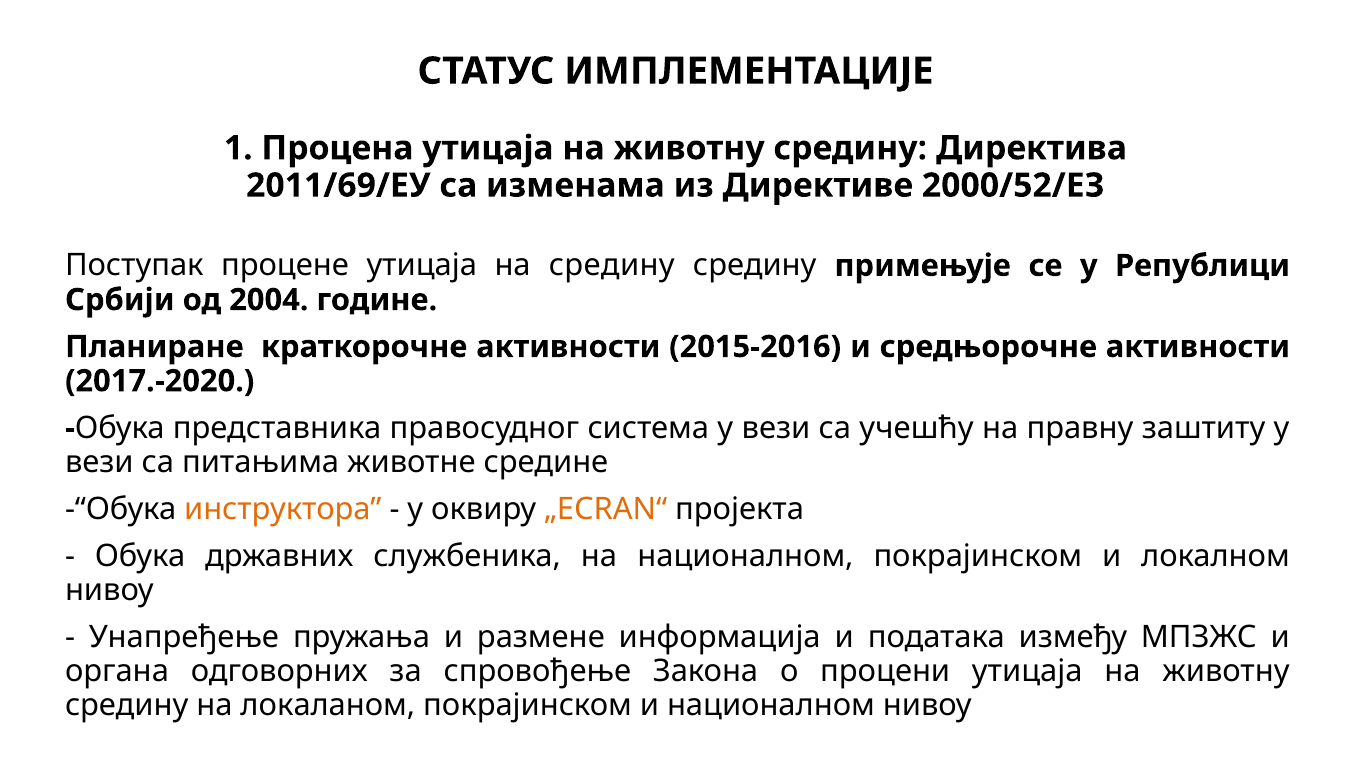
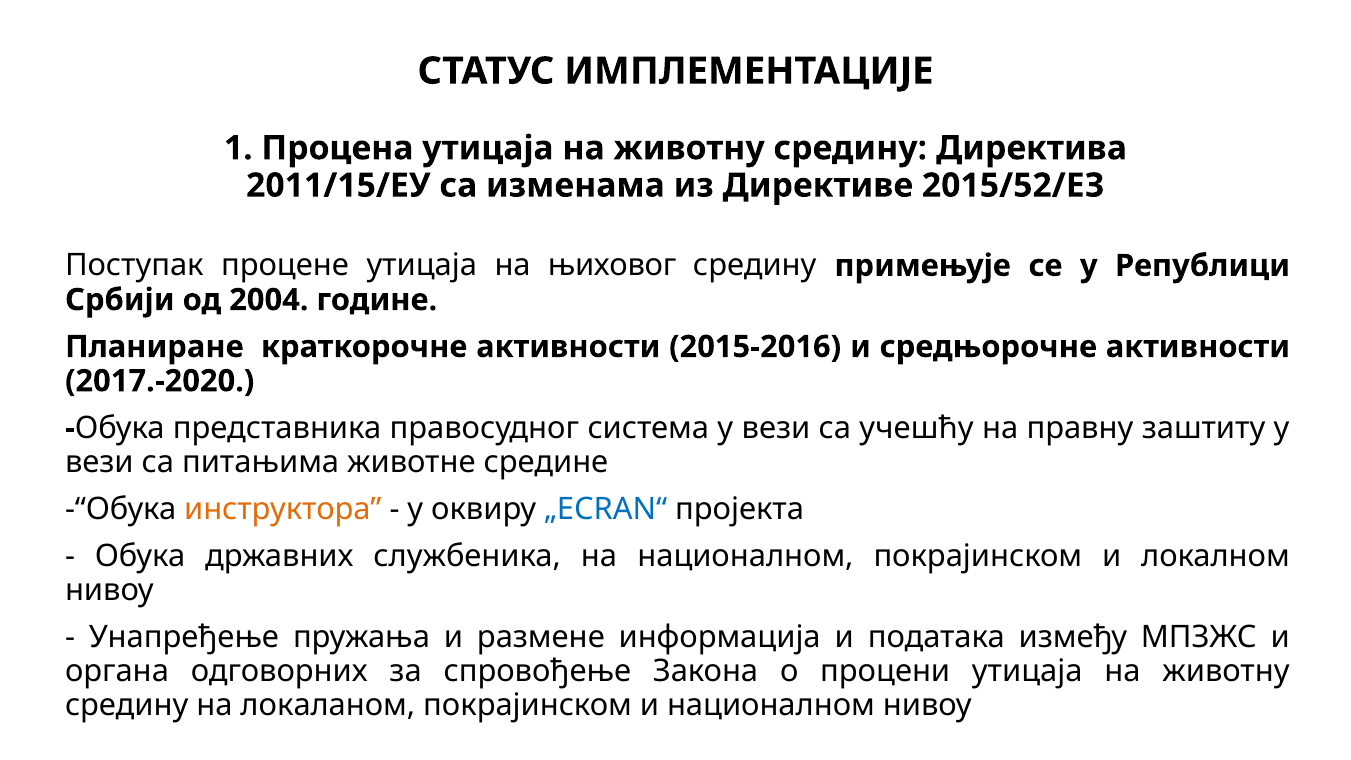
2011/69/EУ: 2011/69/EУ -> 2011/15/EУ (338, 185)
2000/52/EЗ: 2000/52/EЗ -> 2015/52/EЗ (1013, 185)
на средину: средину -> њиховог (612, 266)
„ECRAN“ colour: orange -> blue (606, 509)
